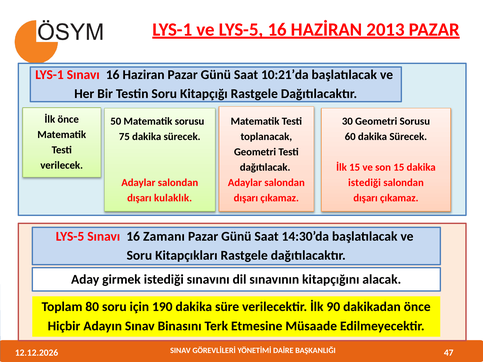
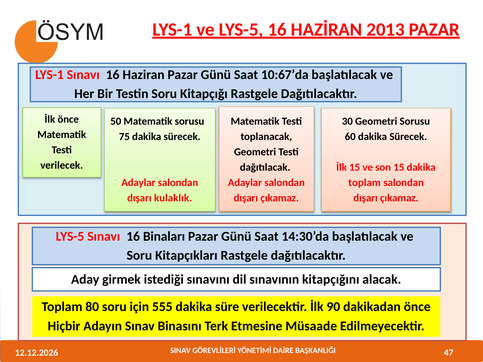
10:21’da: 10:21’da -> 10:67’da (285, 75)
istediği: istediği -> toplam (364, 183)
Zamanı: Zamanı -> Binaları (164, 237)
190: 190 -> 555 (162, 307)
